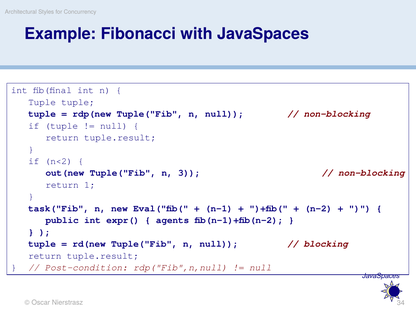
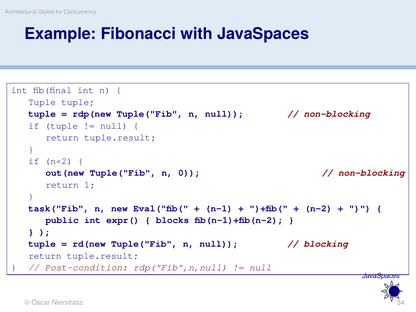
3: 3 -> 0 (189, 173)
agents: agents -> blocks (173, 220)
